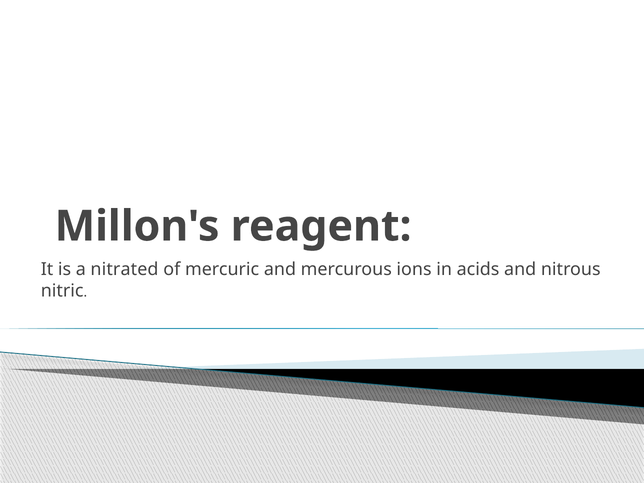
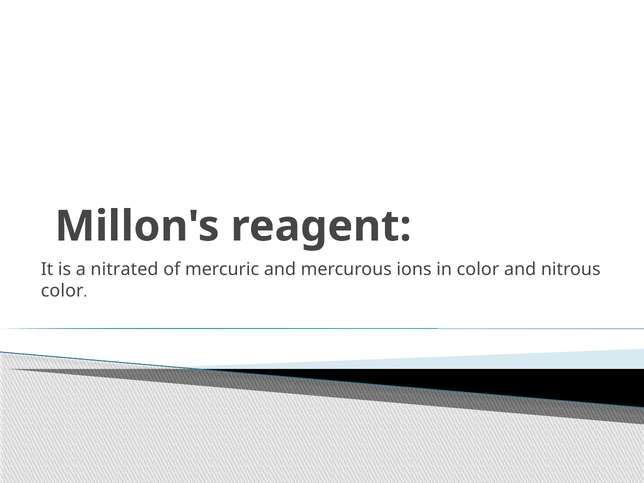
in acids: acids -> color (478, 270)
nitric: nitric -> color (62, 291)
